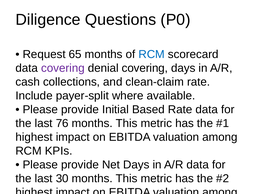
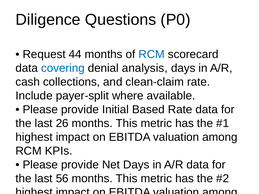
65: 65 -> 44 (75, 54)
covering colour: purple -> blue (63, 68)
denial covering: covering -> analysis (145, 68)
76: 76 -> 26 (62, 123)
30: 30 -> 56 (62, 179)
